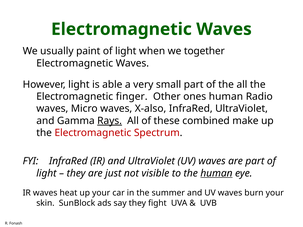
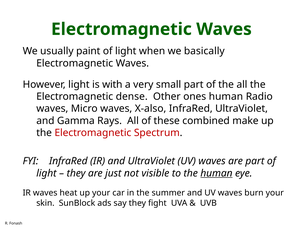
together: together -> basically (204, 51)
able: able -> with (112, 85)
finger: finger -> dense (132, 97)
Rays underline: present -> none (110, 121)
